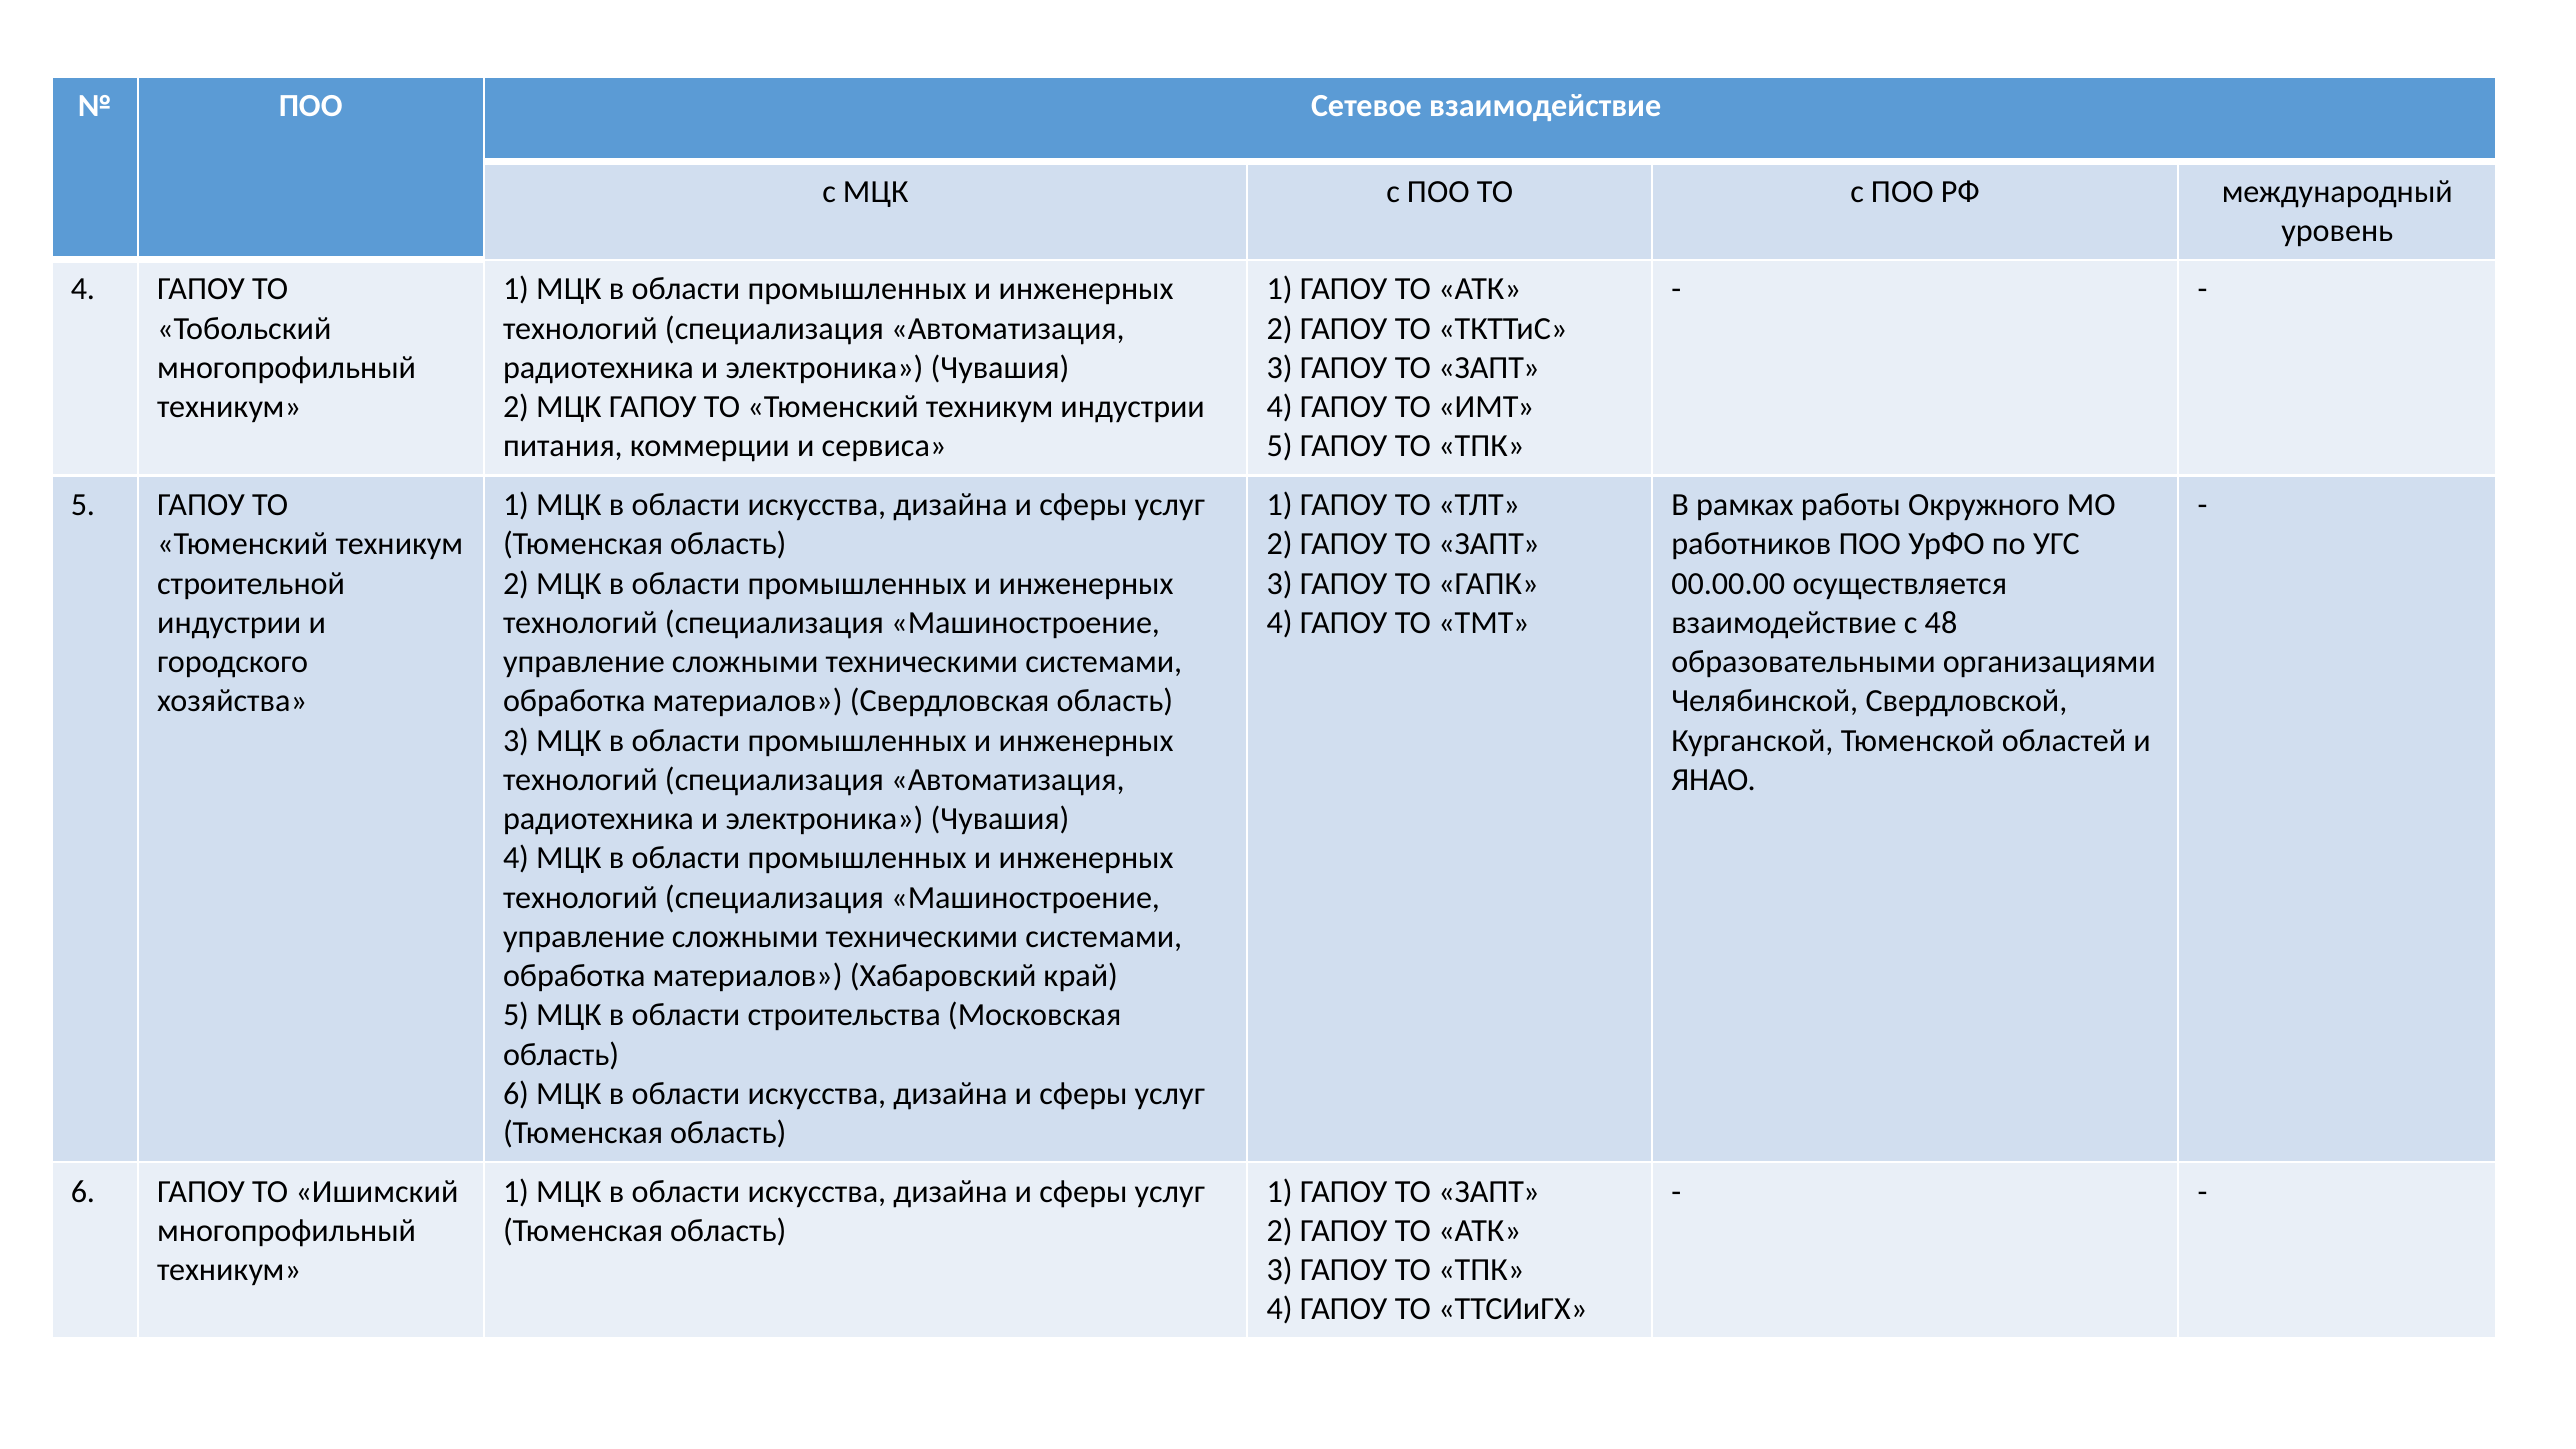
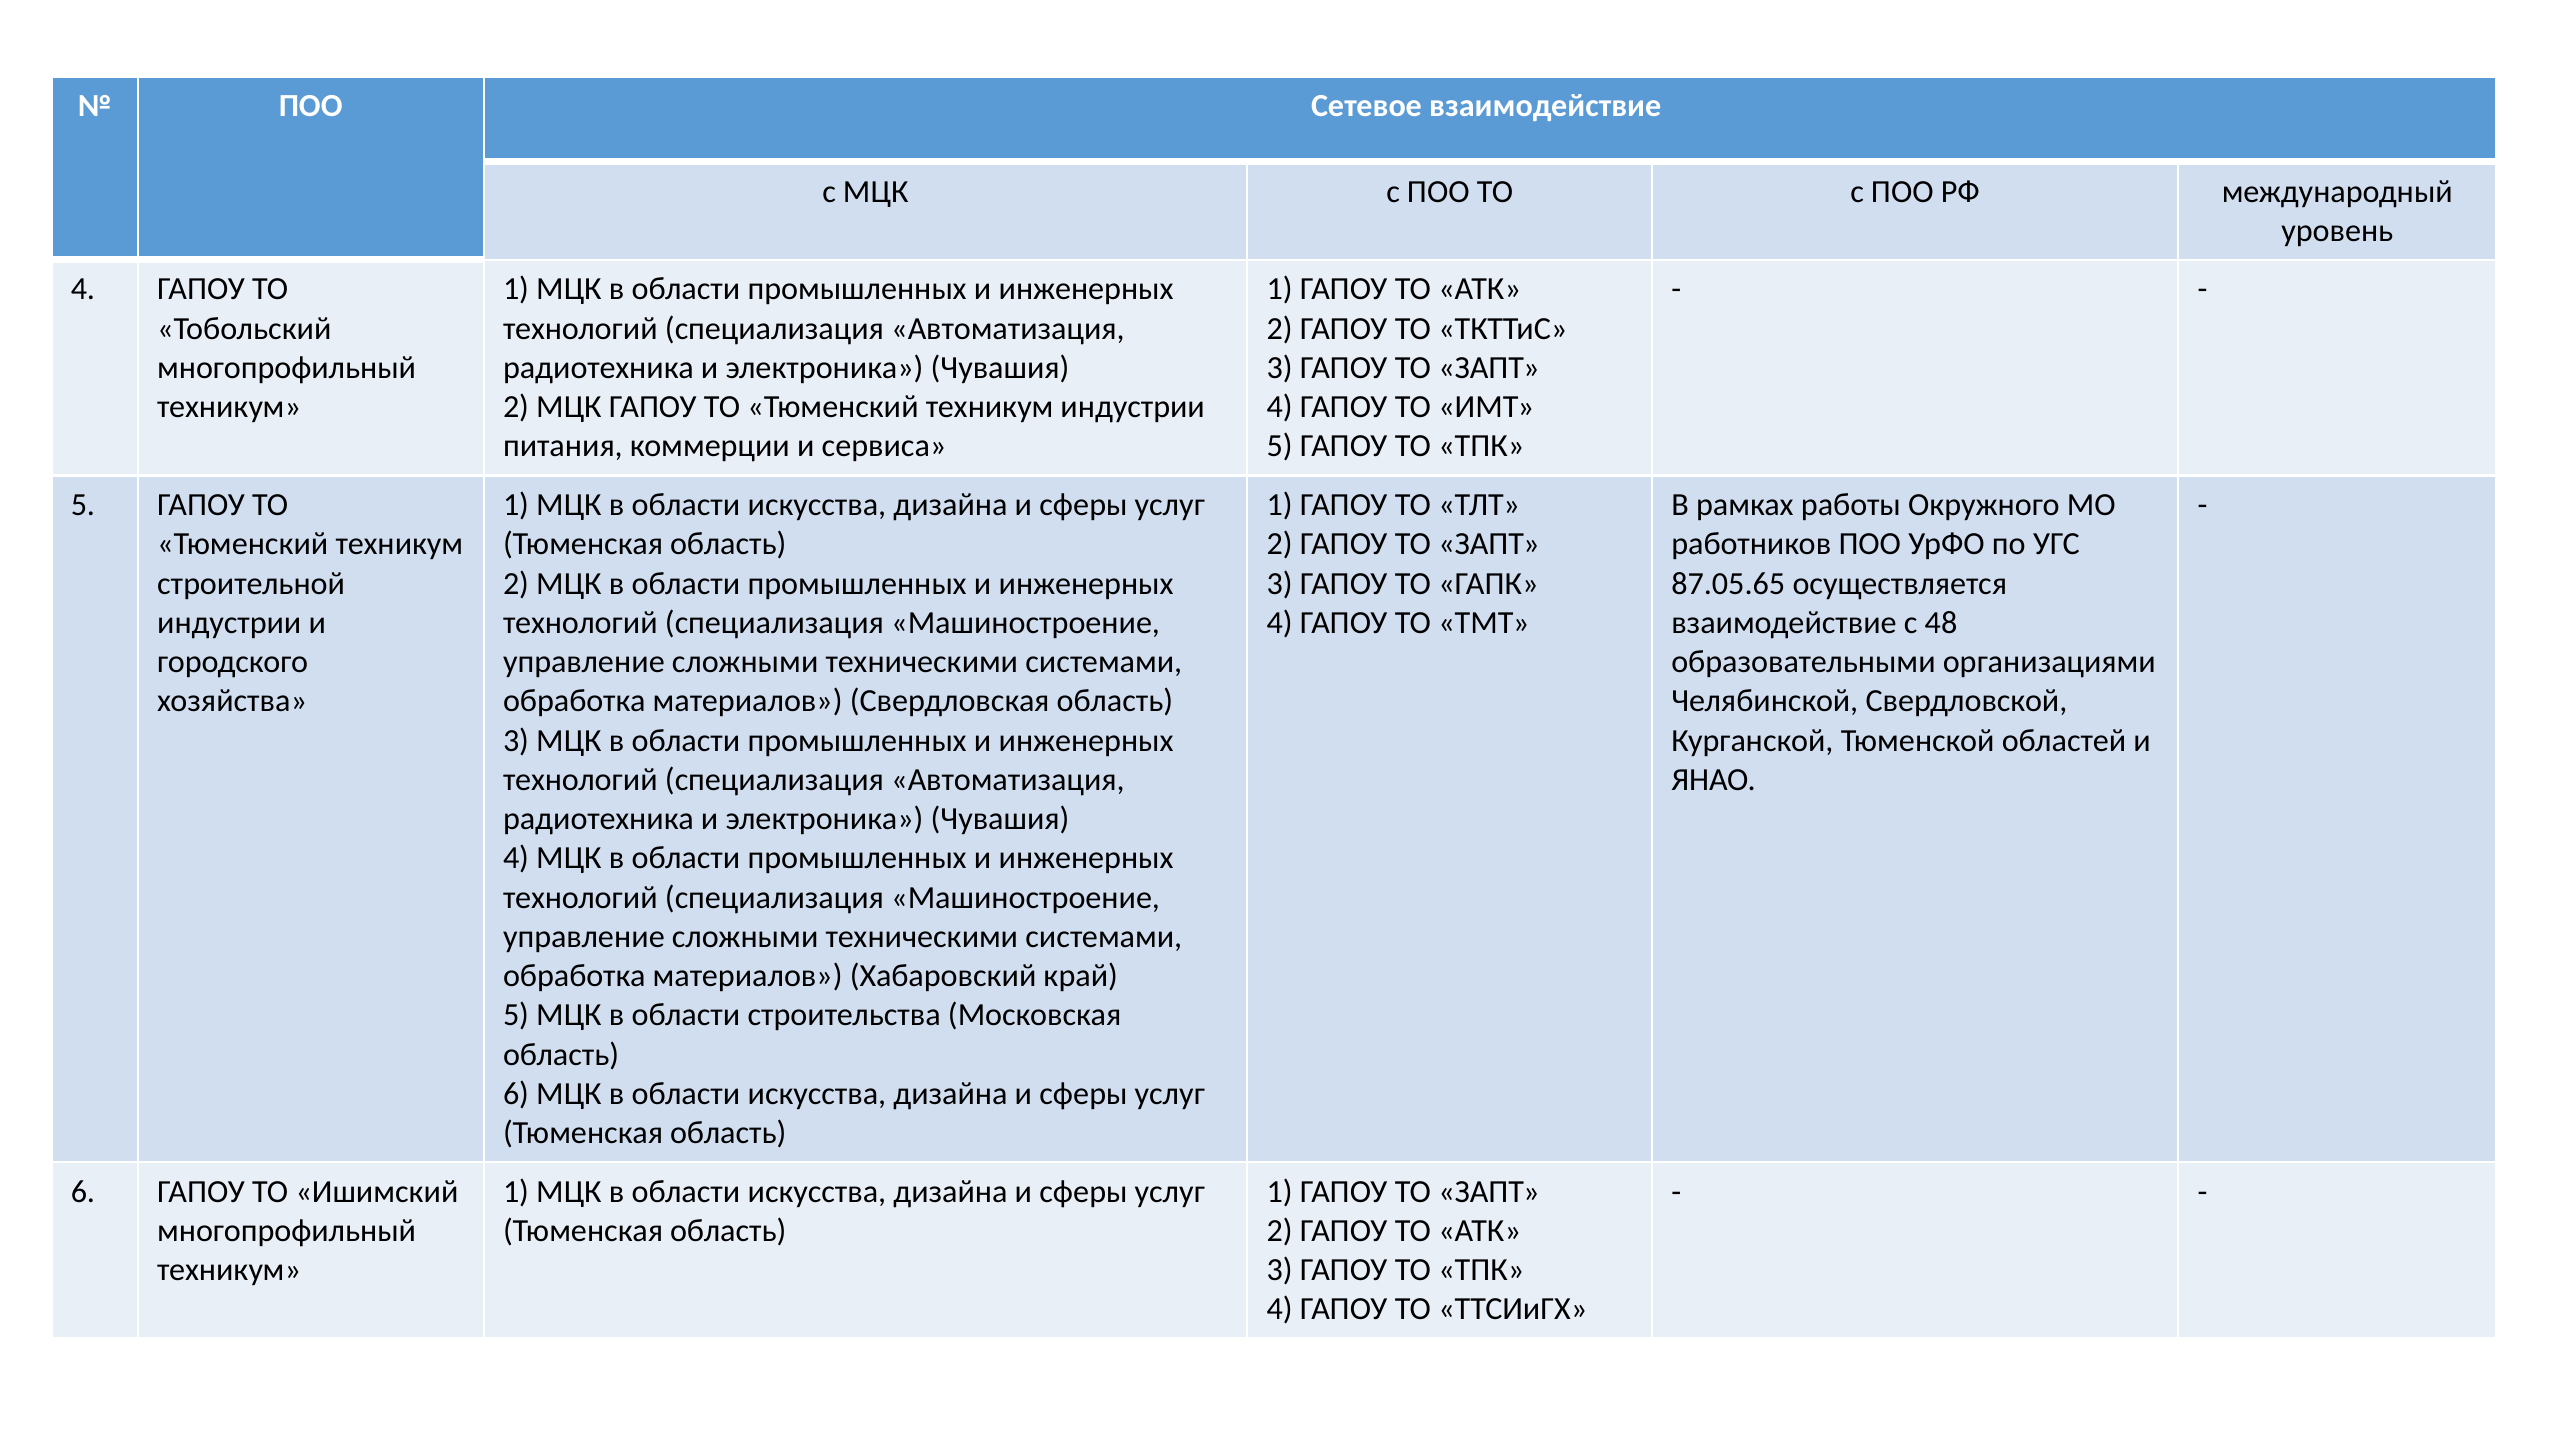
00.00.00: 00.00.00 -> 87.05.65 (1728, 584)
